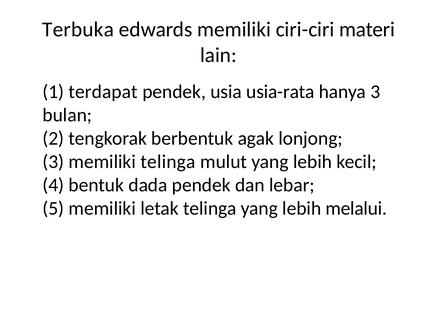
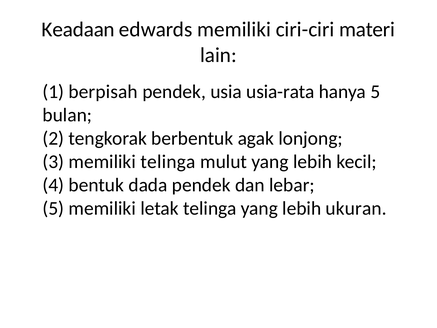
Terbuka: Terbuka -> Keadaan (78, 30)
terdapat: terdapat -> berpisah (103, 92)
hanya 3: 3 -> 5 (375, 92)
melalui: melalui -> ukuran (356, 208)
